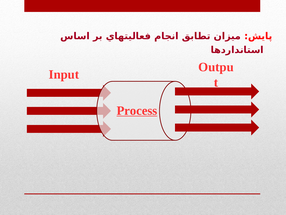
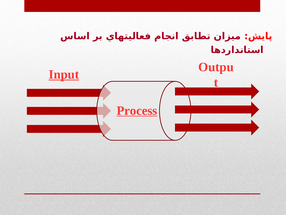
Input underline: none -> present (64, 74)
